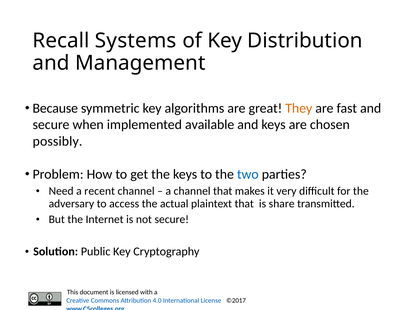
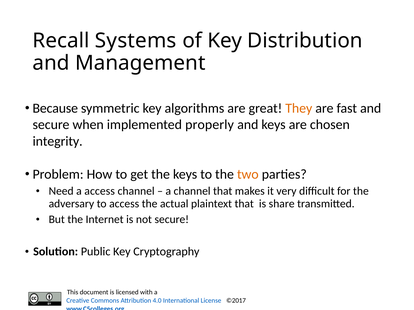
available: available -> properly (210, 125)
possibly: possibly -> integrity (58, 141)
two colour: blue -> orange (248, 175)
a recent: recent -> access (100, 191)
